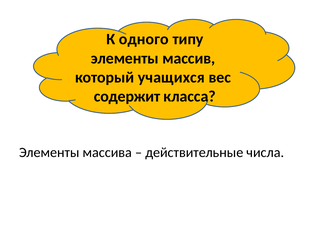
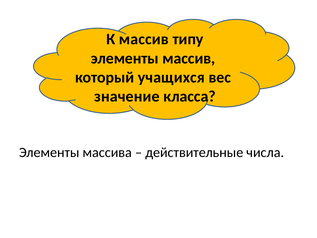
К одного: одного -> массив (144, 39)
содержит: содержит -> значение (127, 96)
